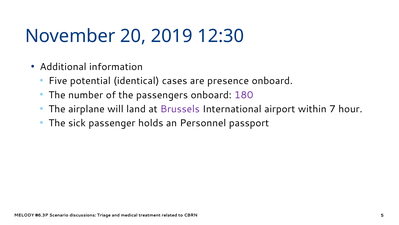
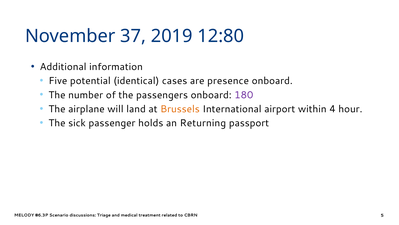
20: 20 -> 37 (133, 36)
12:30: 12:30 -> 12:80 (221, 36)
Brussels colour: purple -> orange (180, 109)
7: 7 -> 4 (332, 109)
Personnel: Personnel -> Returning (203, 123)
